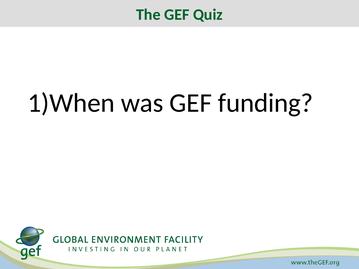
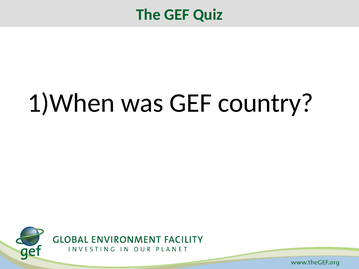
funding: funding -> country (266, 103)
